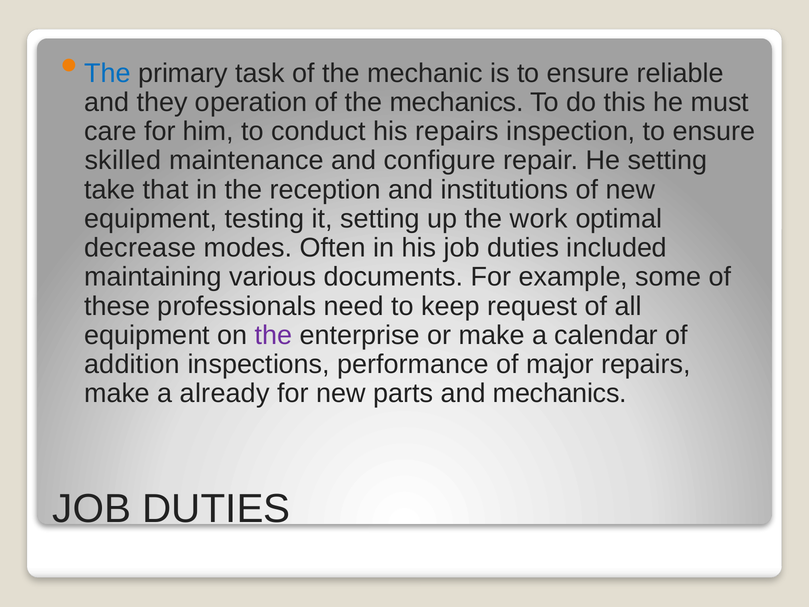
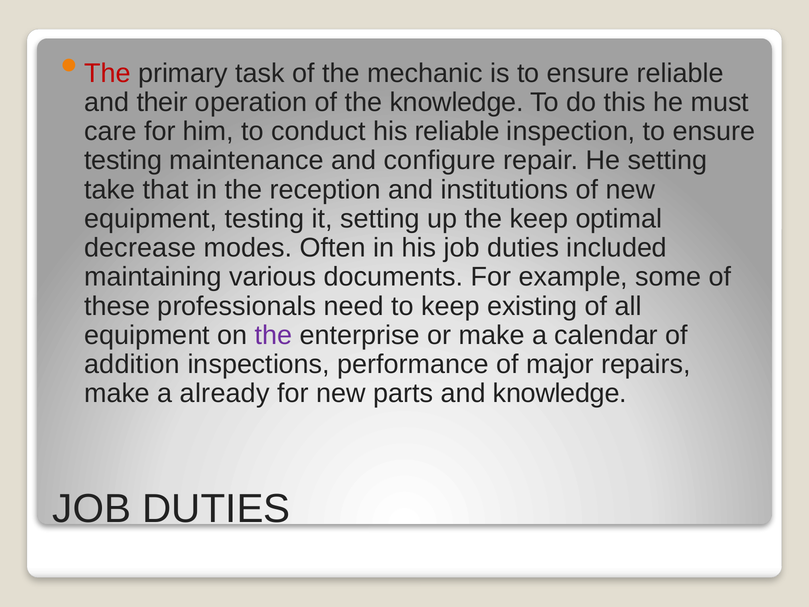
The colour: blue -> red (107, 73)
they: they -> their (162, 102)
the mechanics: mechanics -> knowledge (457, 102)
his repairs: repairs -> reliable (457, 131)
skilled: skilled -> testing (123, 160)
the work: work -> keep (539, 219)
request: request -> existing (532, 306)
and mechanics: mechanics -> knowledge (560, 393)
